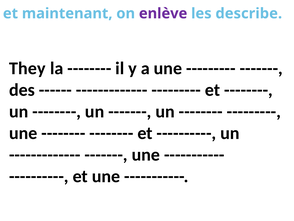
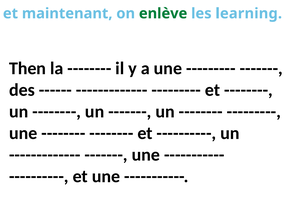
enlève colour: purple -> green (163, 13)
describe: describe -> learning (249, 13)
They: They -> Then (28, 68)
